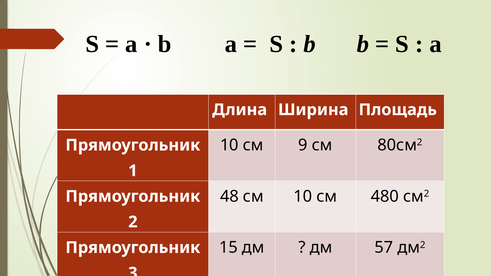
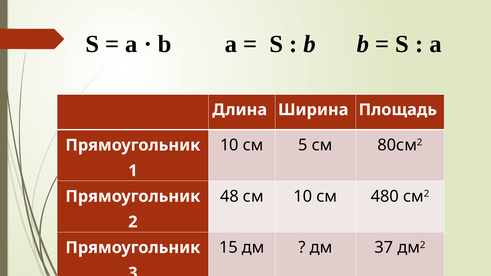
9: 9 -> 5 (303, 145)
57: 57 -> 37 (384, 248)
